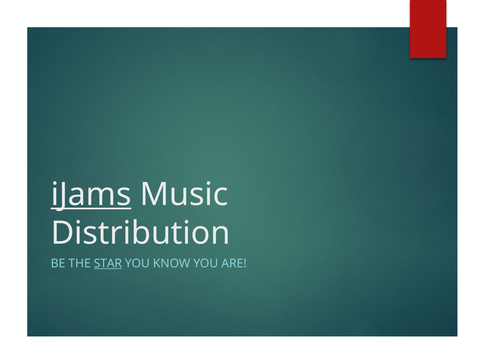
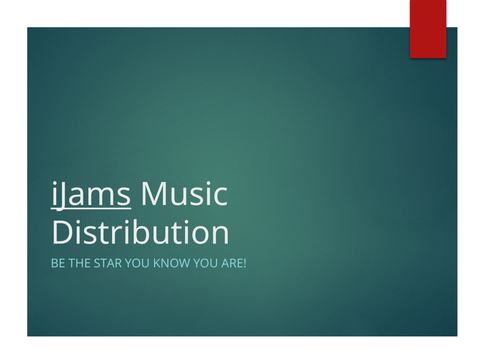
STAR underline: present -> none (108, 263)
